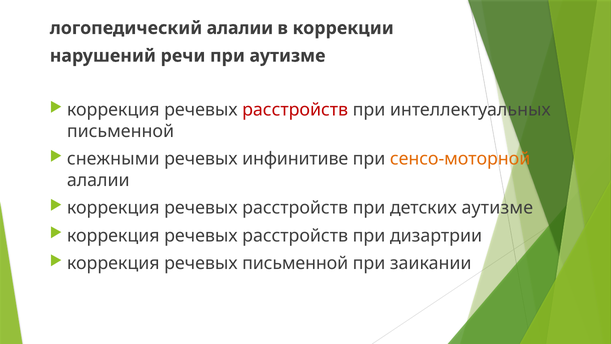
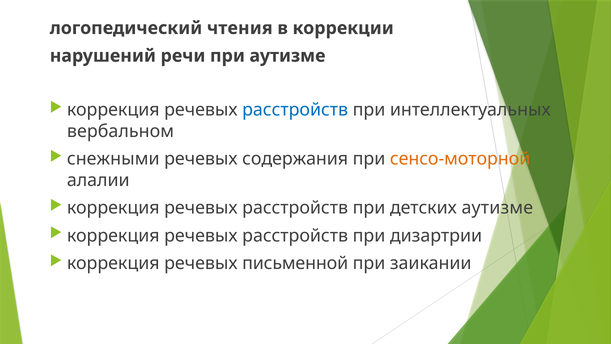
логопедический алалии: алалии -> чтения (240, 28)
расстройств colour: red -> blue (295, 110)
письменной: письменной -> вербальном (120, 131)
инфинитиве: инфинитиве -> содержания (295, 159)
